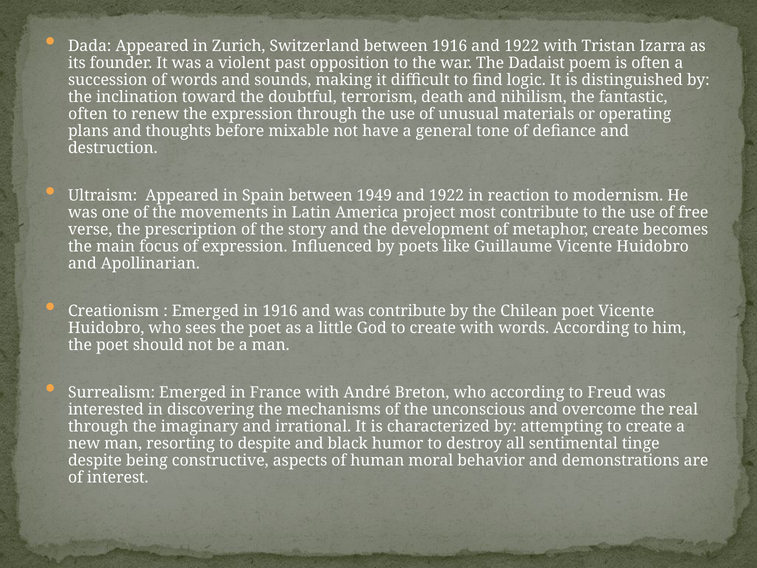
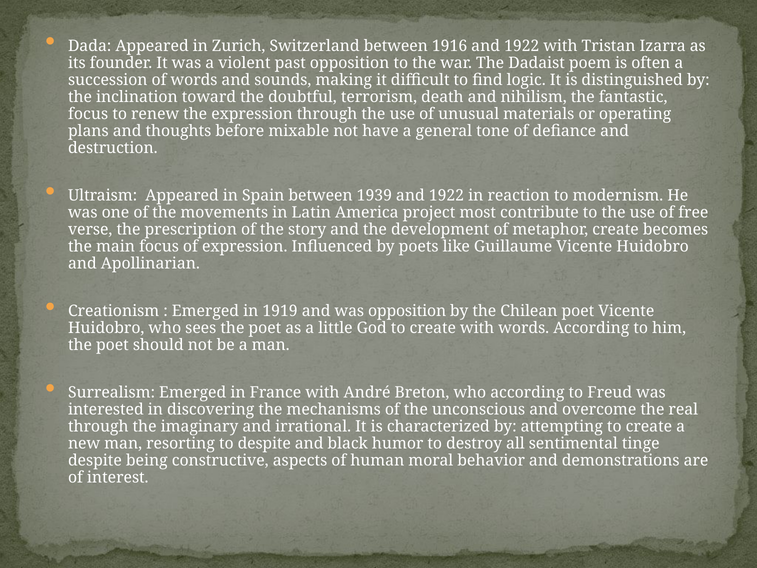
often: often -> focus (88, 114)
1949: 1949 -> 1939 (374, 195)
in 1916: 1916 -> 1919 (280, 311)
was contribute: contribute -> opposition (407, 311)
